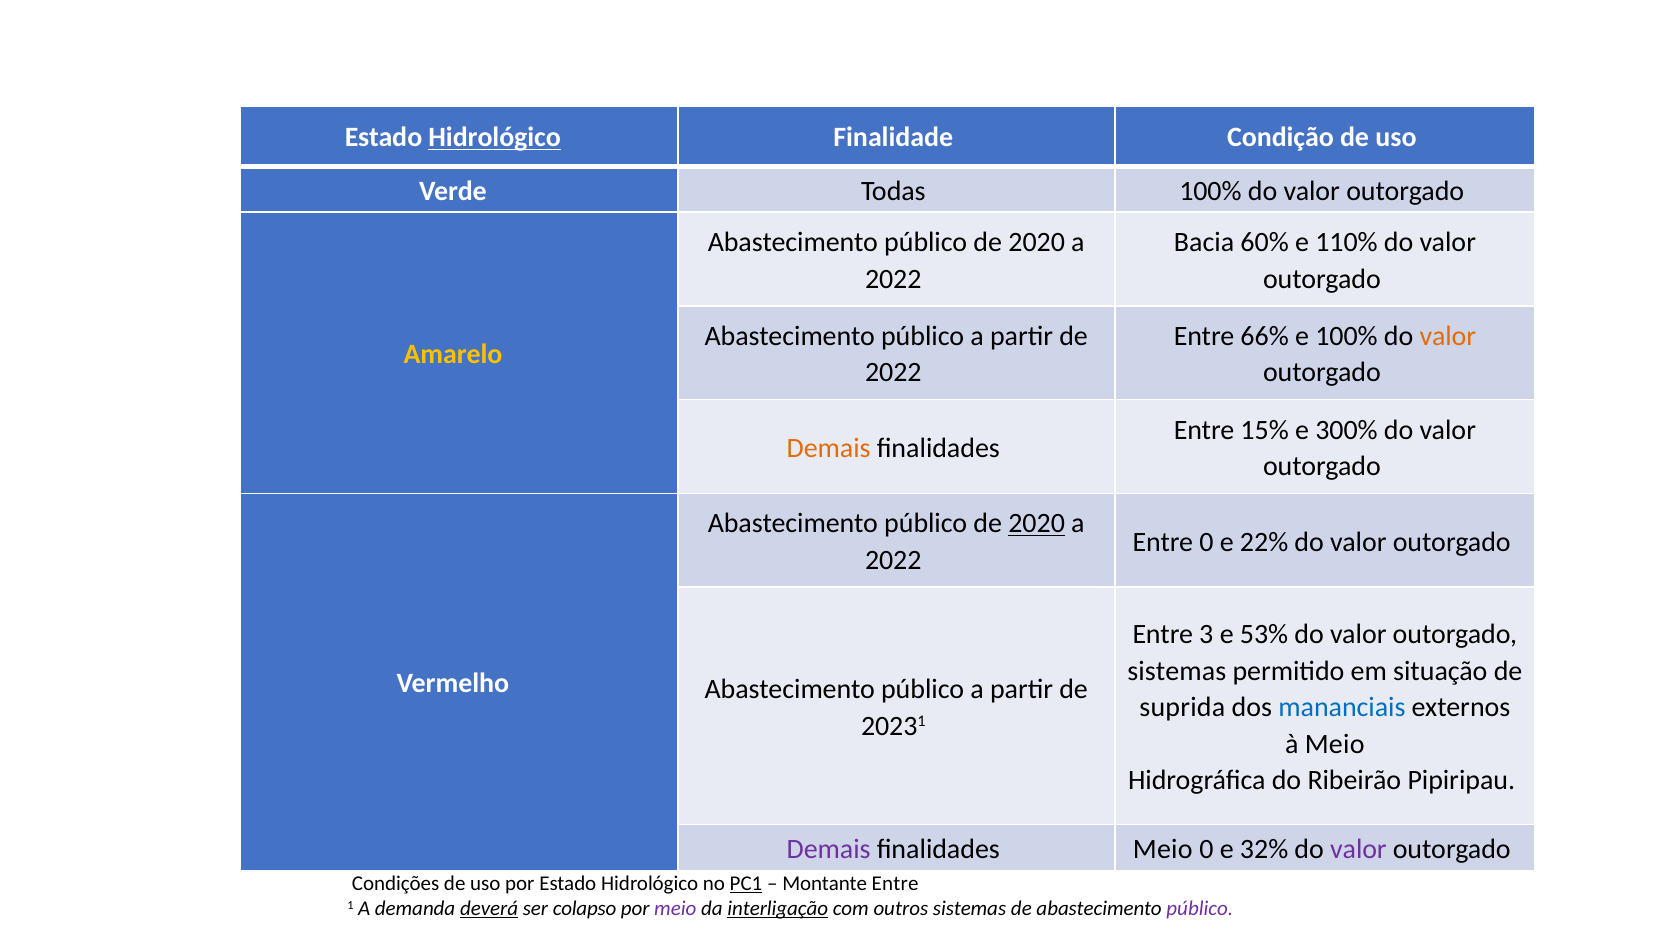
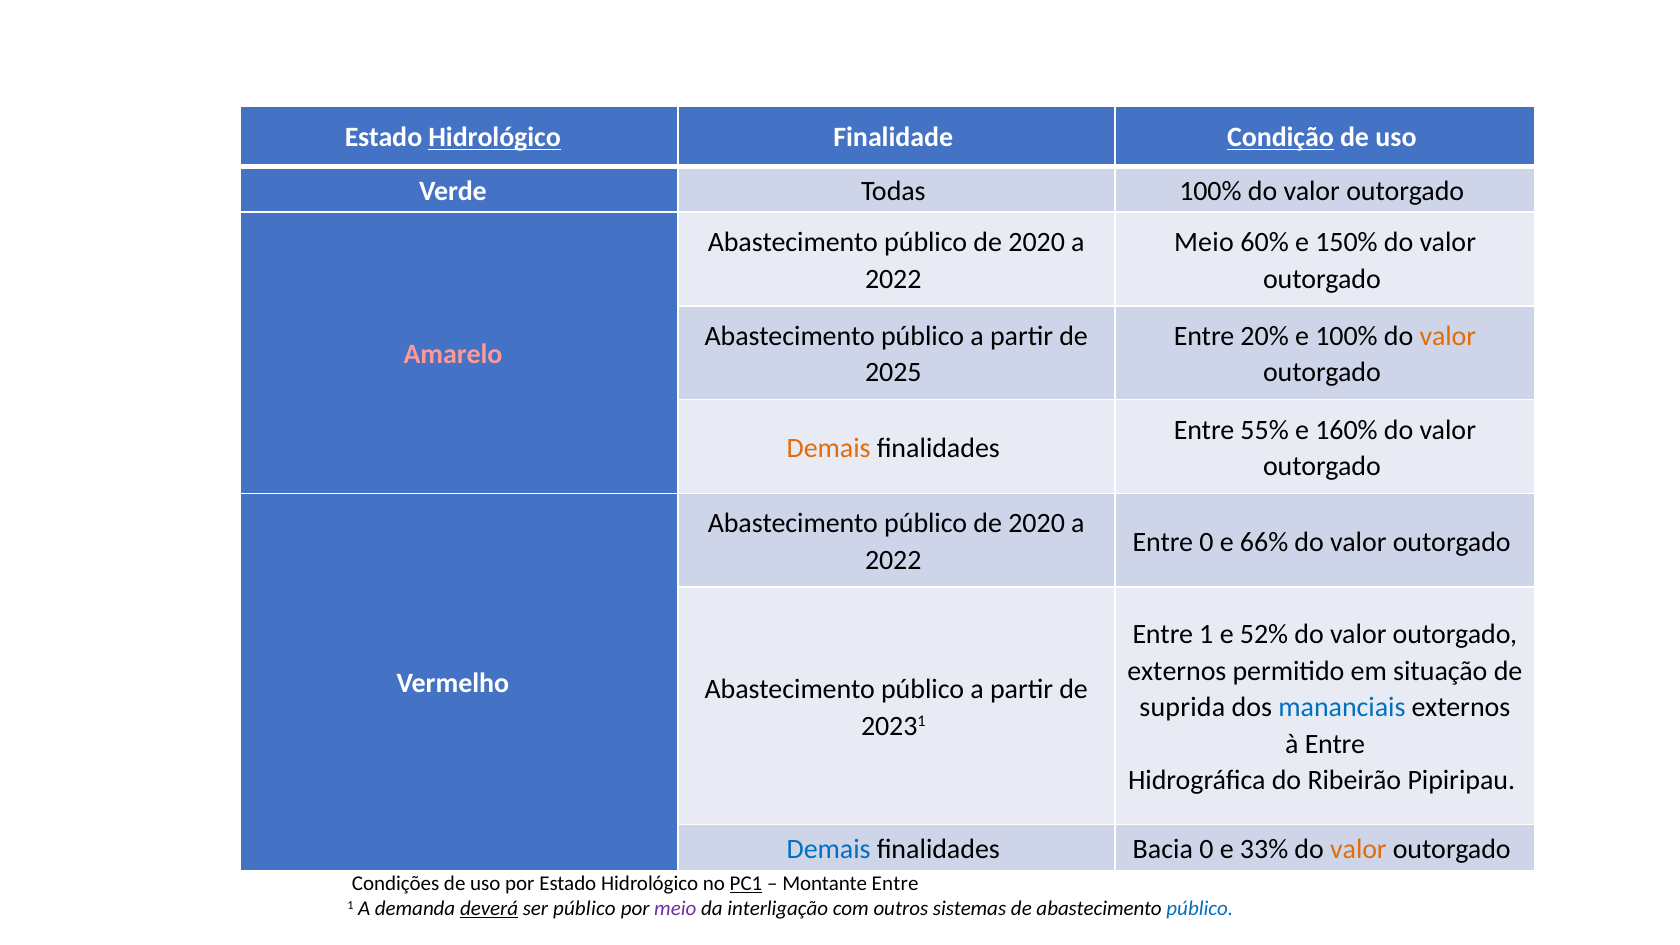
Condição underline: none -> present (1280, 138)
Bacia: Bacia -> Meio (1204, 242)
110%: 110% -> 150% (1347, 242)
66%: 66% -> 20% (1265, 336)
Amarelo colour: yellow -> pink (453, 354)
2022: 2022 -> 2025 (893, 373)
15%: 15% -> 55% (1265, 430)
300%: 300% -> 160% (1347, 430)
2020 underline: present -> none (1037, 524)
22%: 22% -> 66% (1264, 542)
3: 3 -> 1 (1206, 634)
53%: 53% -> 52% (1264, 634)
sistemas: sistemas -> externos (1177, 671)
à Meio: Meio -> Entre (1335, 744)
Demais colour: purple -> blue (829, 849)
finalidades Meio: Meio -> Bacia (1163, 849)
32%: 32% -> 33% (1264, 849)
valor colour: purple -> orange (1358, 849)
ser colapso: colapso -> público (584, 909)
interligação underline: present -> none (778, 909)
público colour: purple -> blue (1200, 909)
